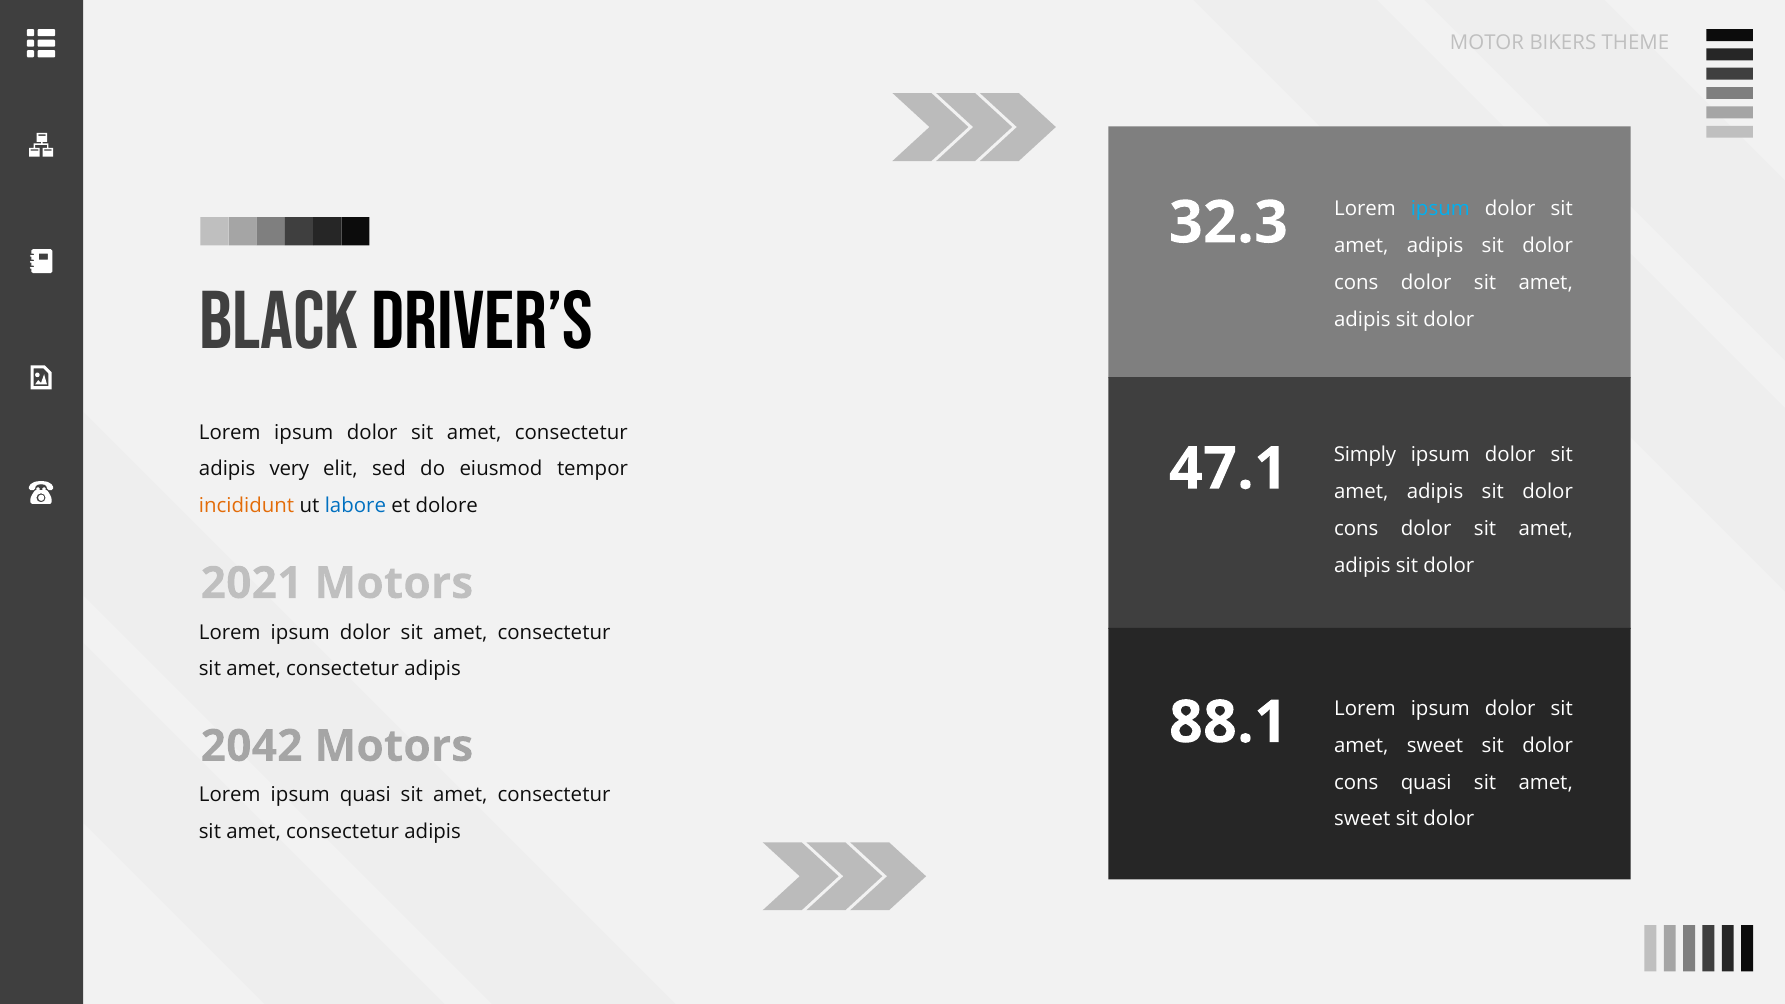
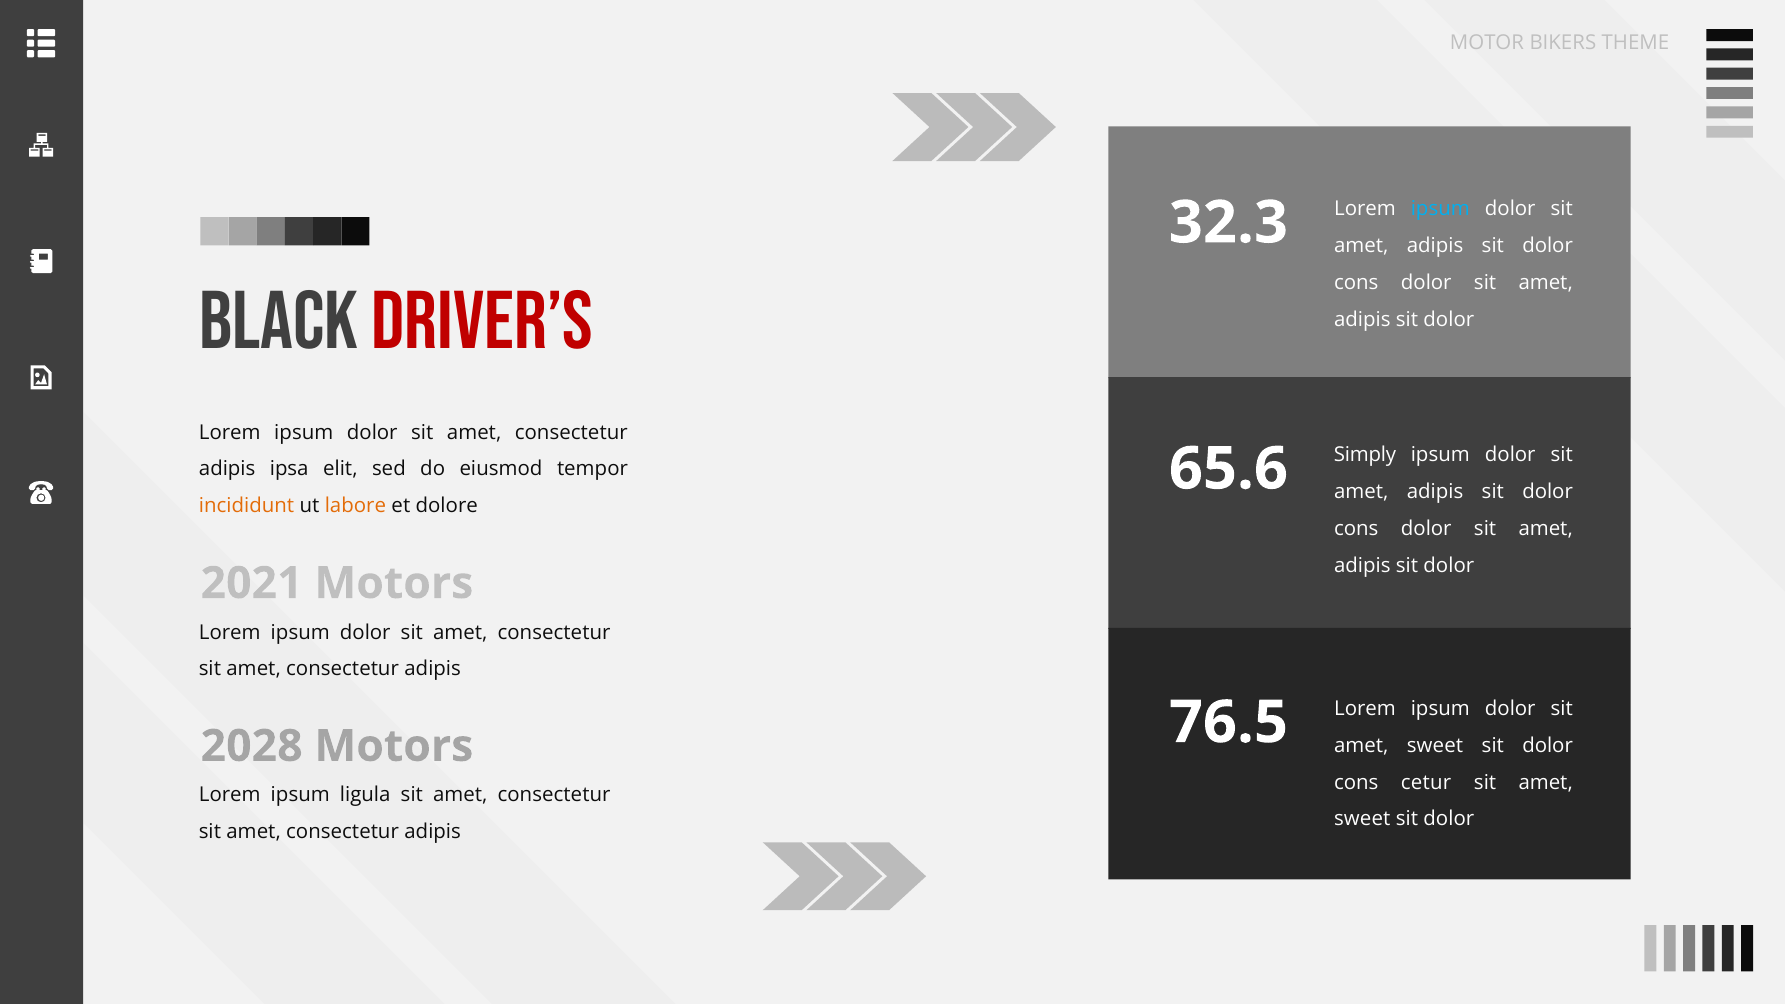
Driver’s colour: black -> red (482, 321)
47.1: 47.1 -> 65.6 (1228, 469)
very: very -> ipsa (289, 469)
labore colour: blue -> orange (355, 506)
88.1: 88.1 -> 76.5 (1228, 723)
2042: 2042 -> 2028 (252, 746)
cons quasi: quasi -> cetur (1426, 782)
ipsum quasi: quasi -> ligula (365, 795)
